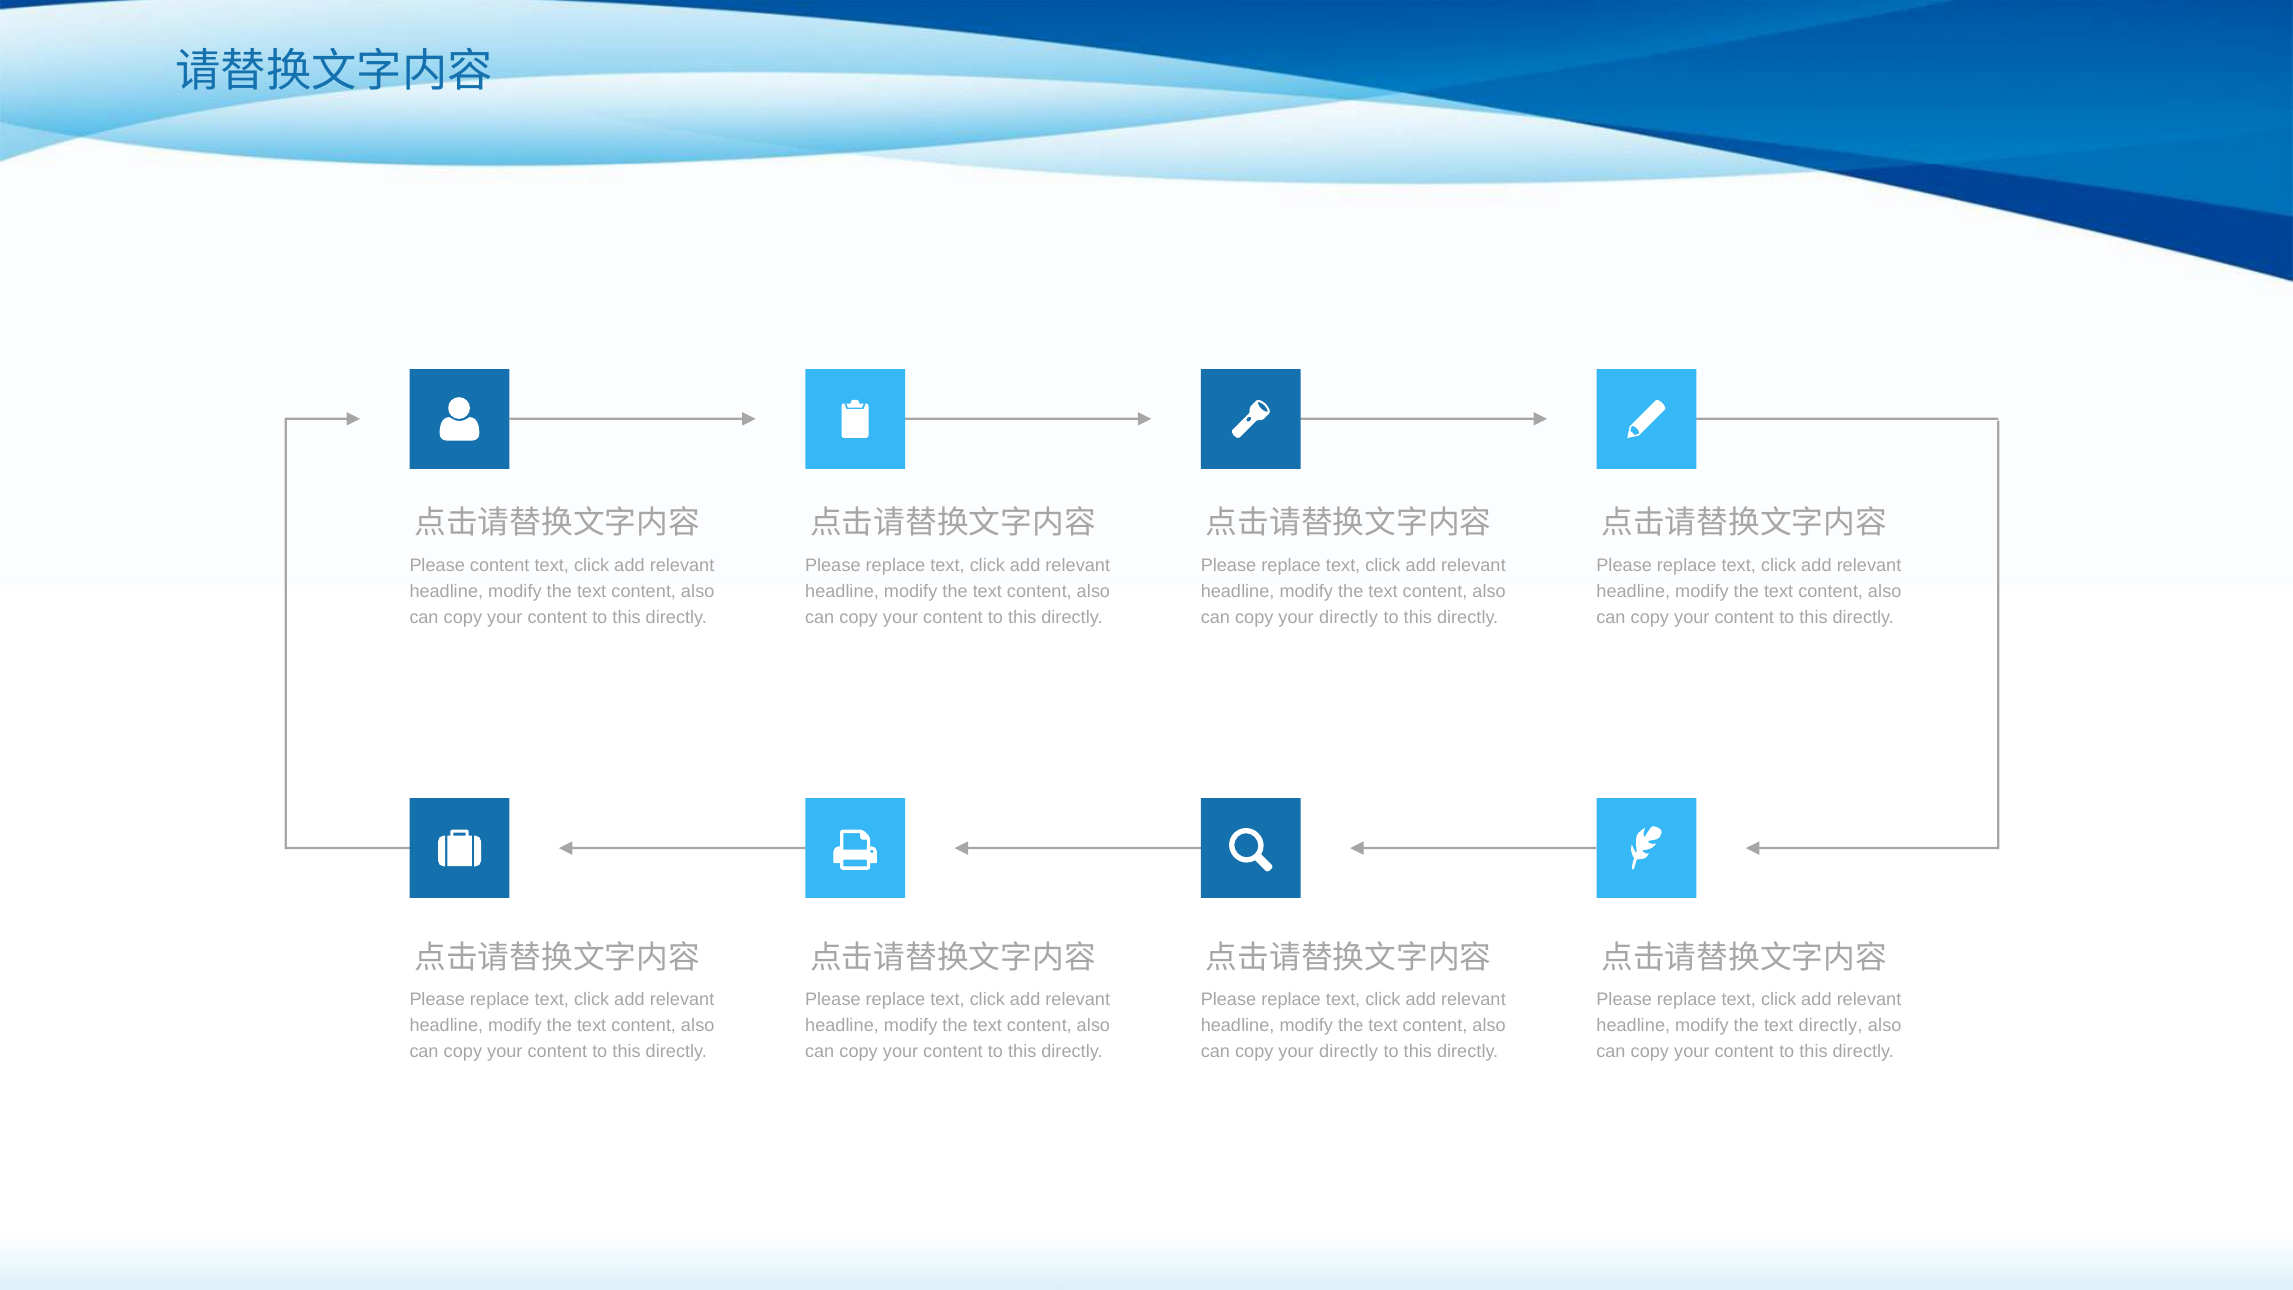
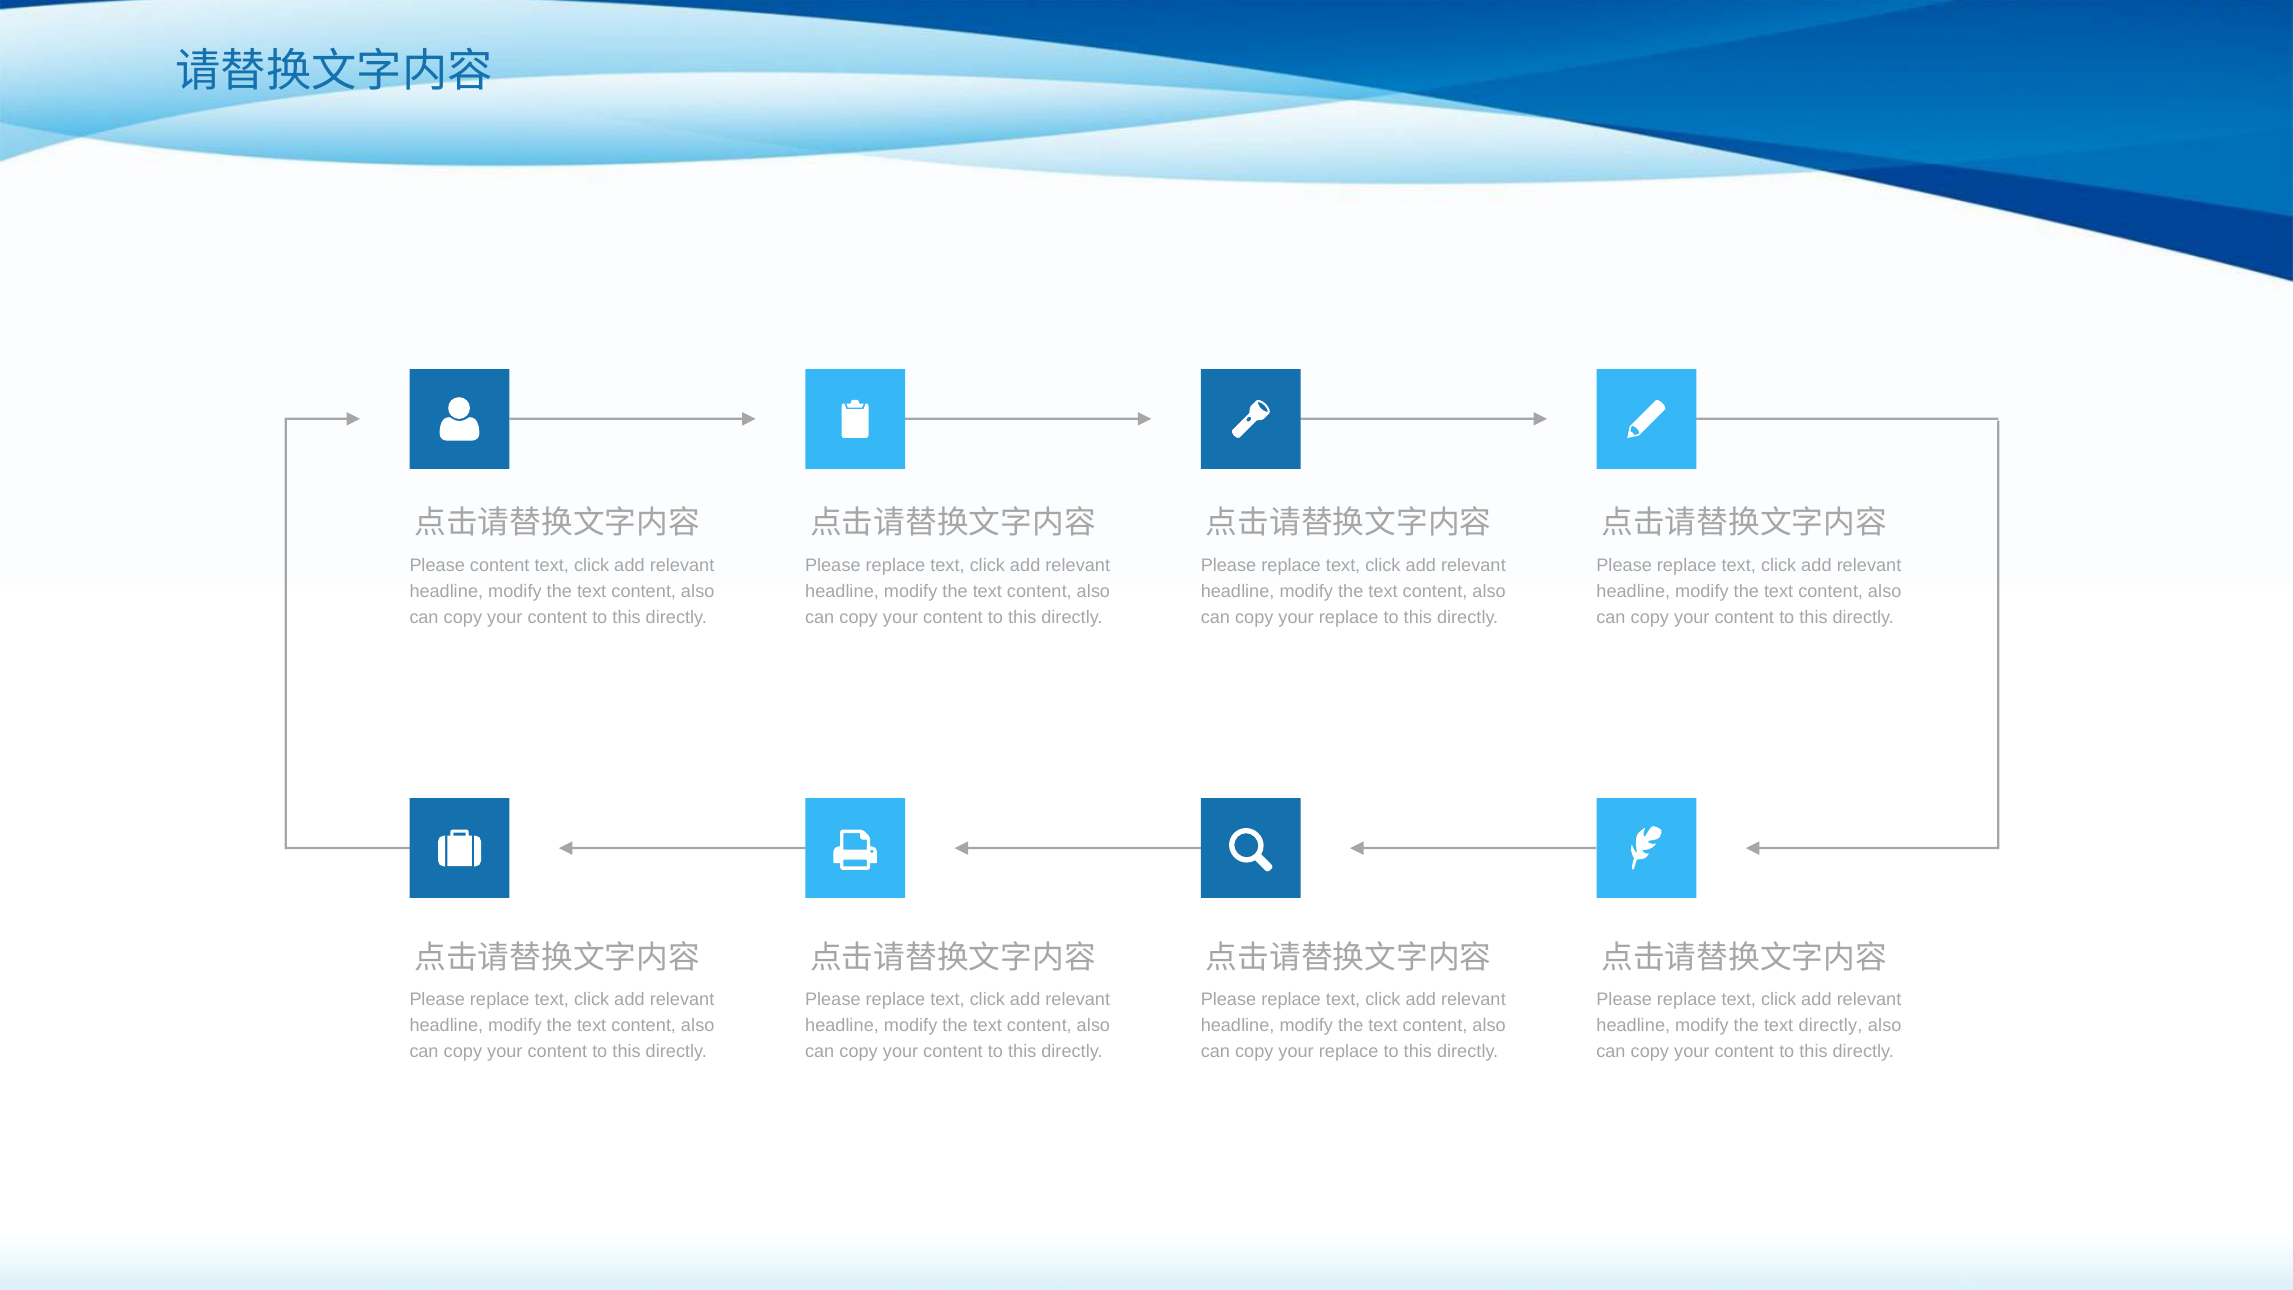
directly: directly -> replace (1349, 617)
directly: directly -> replace (1349, 1052)
